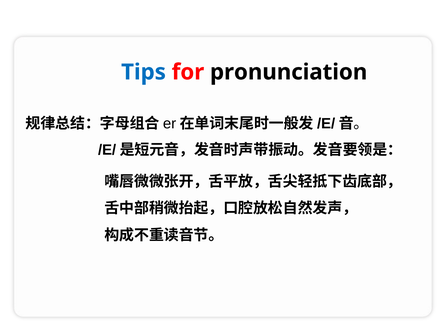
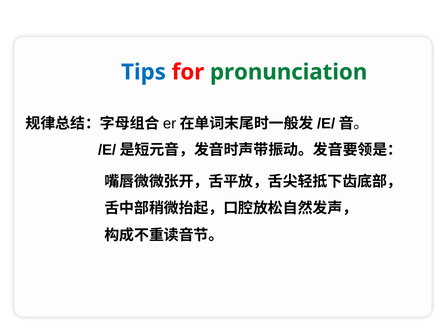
pronunciation colour: black -> green (289, 72)
